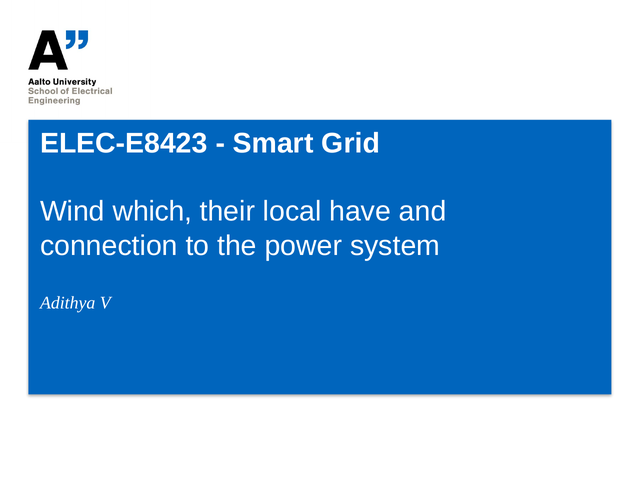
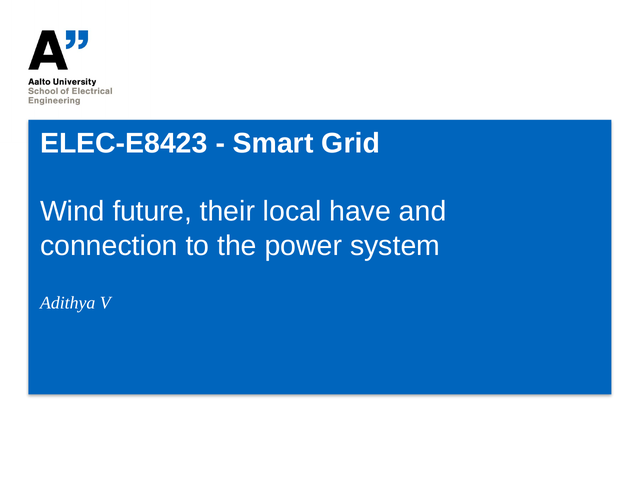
which: which -> future (152, 211)
